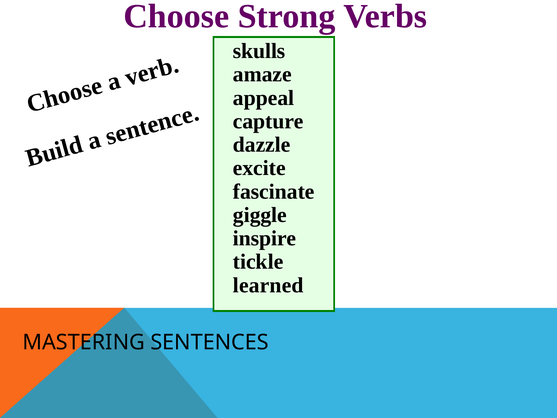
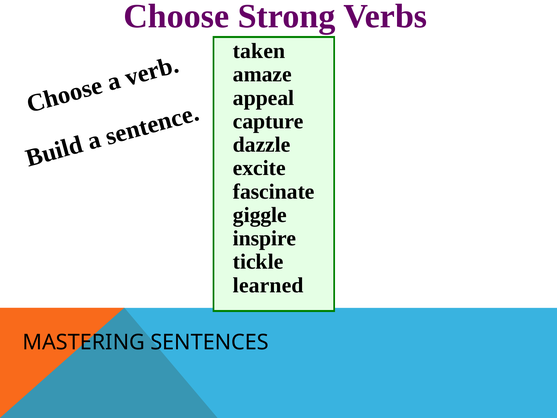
skulls: skulls -> taken (259, 51)
